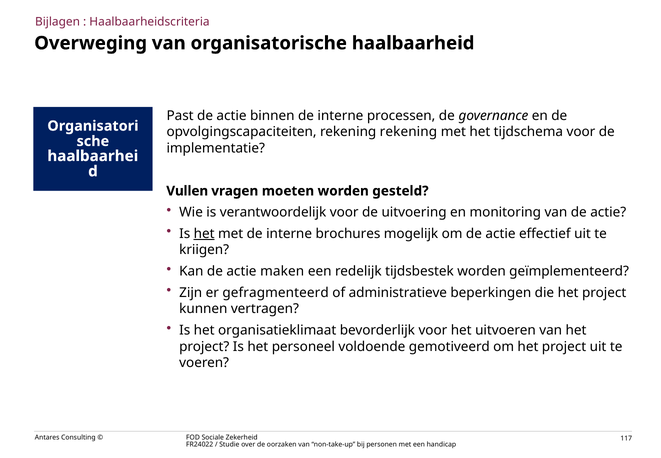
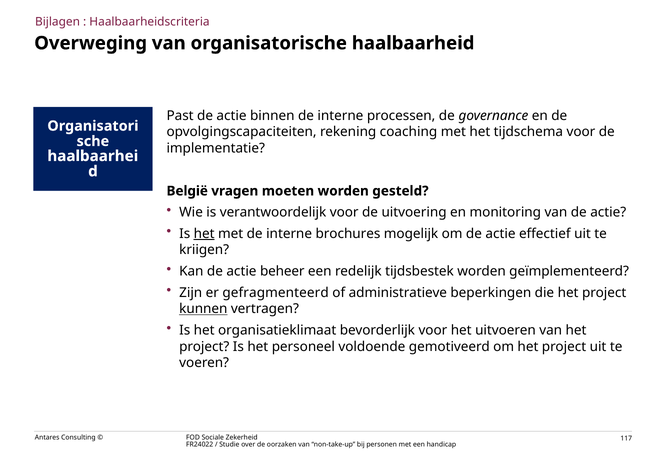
rekening rekening: rekening -> coaching (408, 132)
Vullen: Vullen -> België (187, 191)
maken: maken -> beheer (282, 271)
kunnen underline: none -> present (203, 309)
